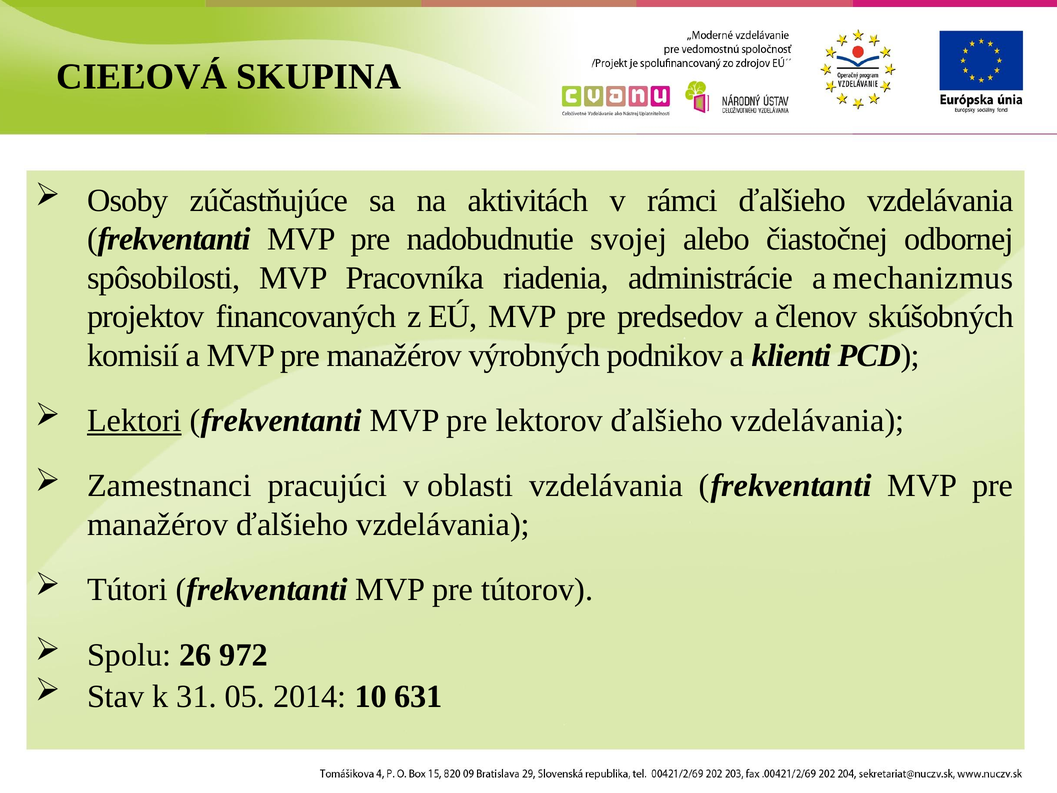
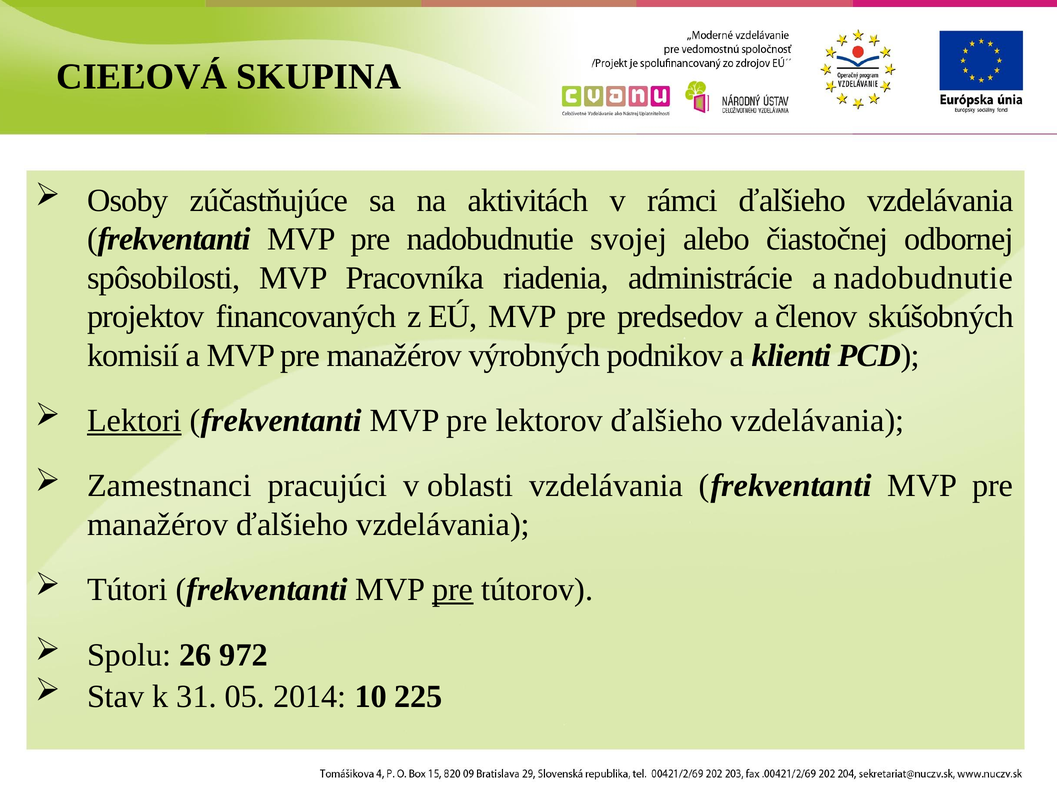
a mechanizmus: mechanizmus -> nadobudnutie (923, 278)
pre underline: none -> present (453, 590)
631: 631 -> 225 (418, 696)
